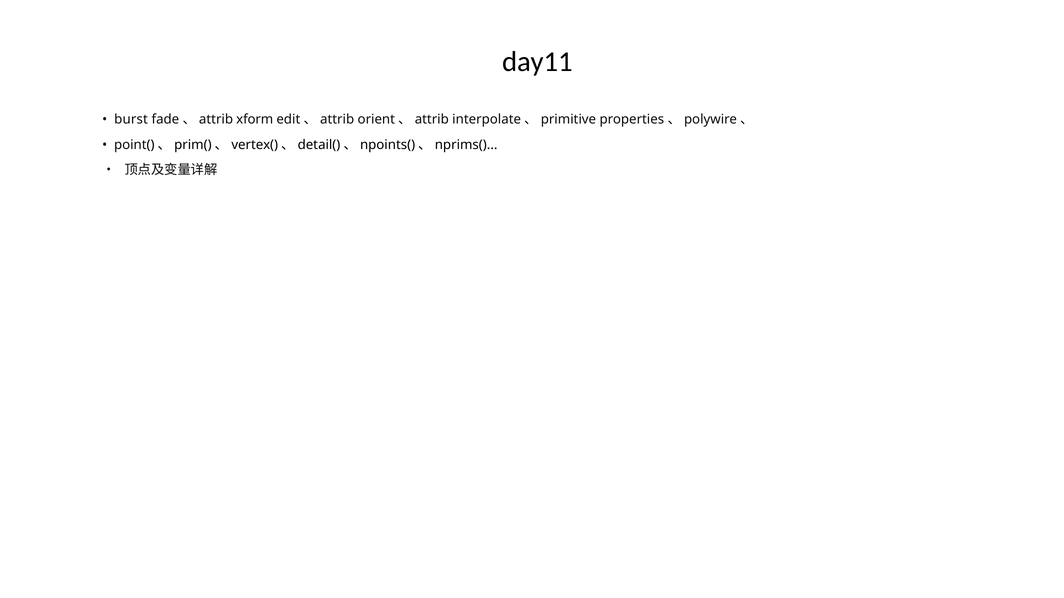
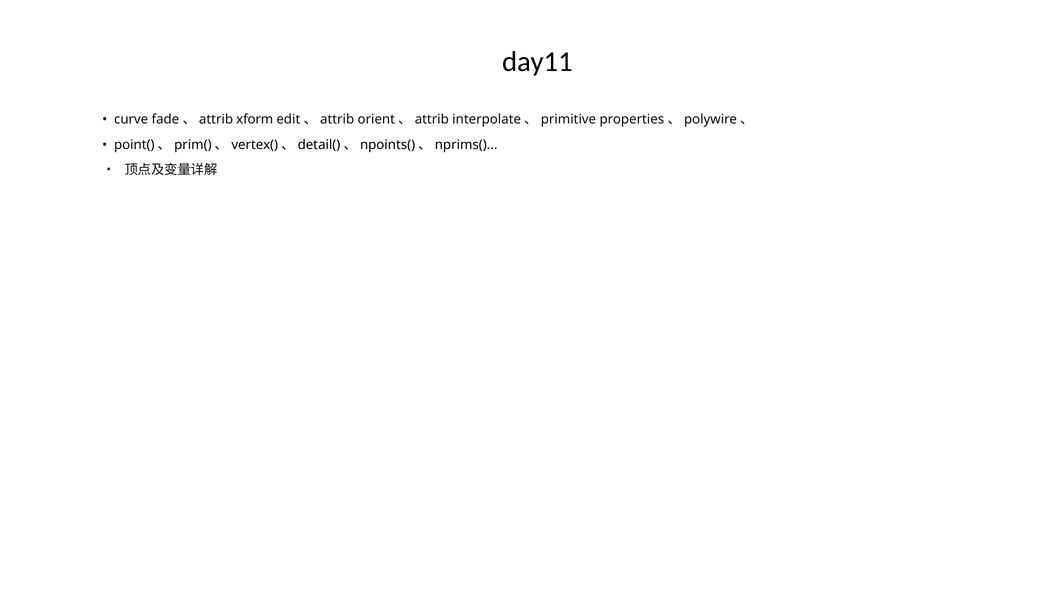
burst: burst -> curve (131, 119)
